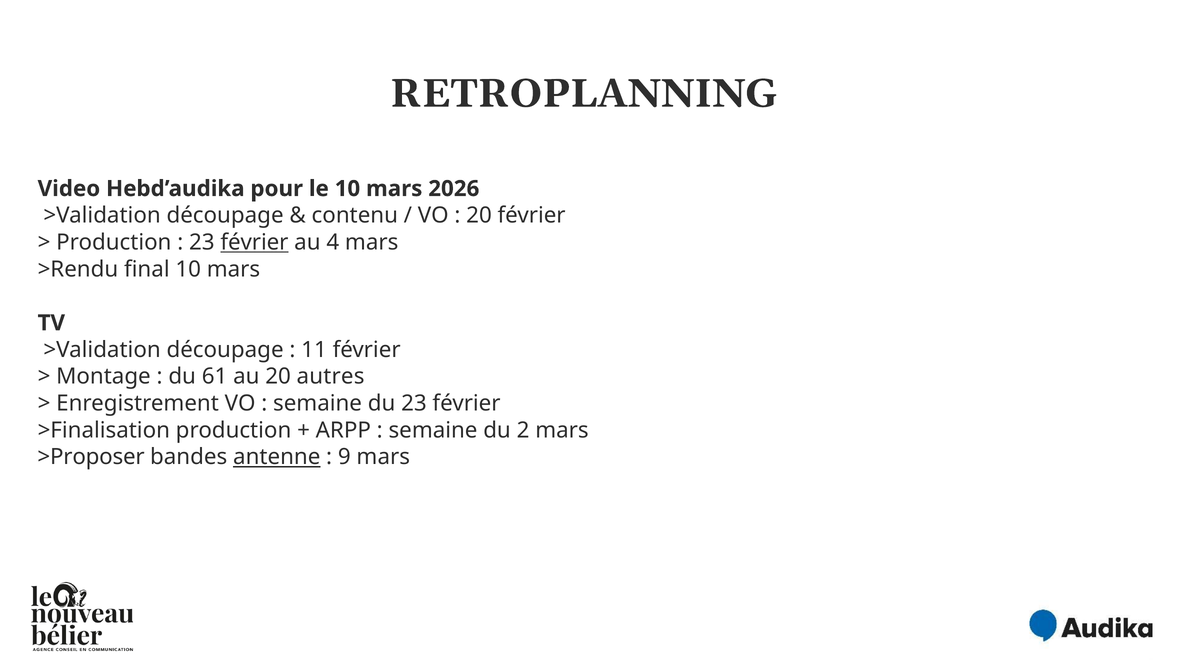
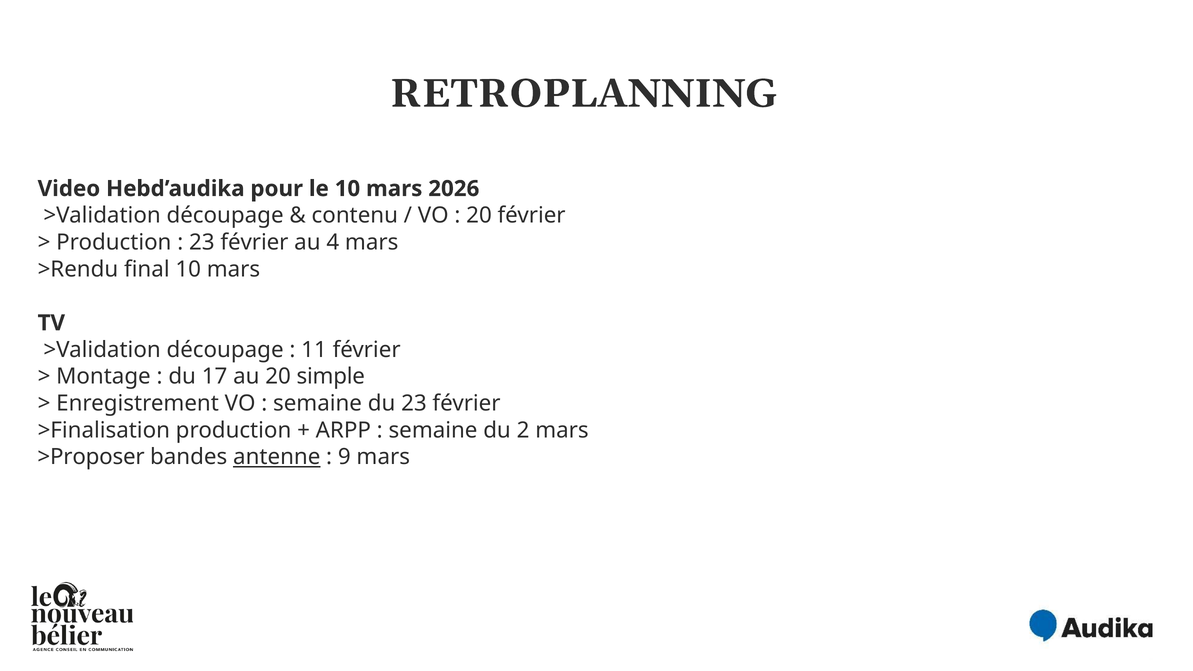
février underline: present -> none (254, 242)
61: 61 -> 17 (215, 377)
autres: autres -> simple (331, 377)
